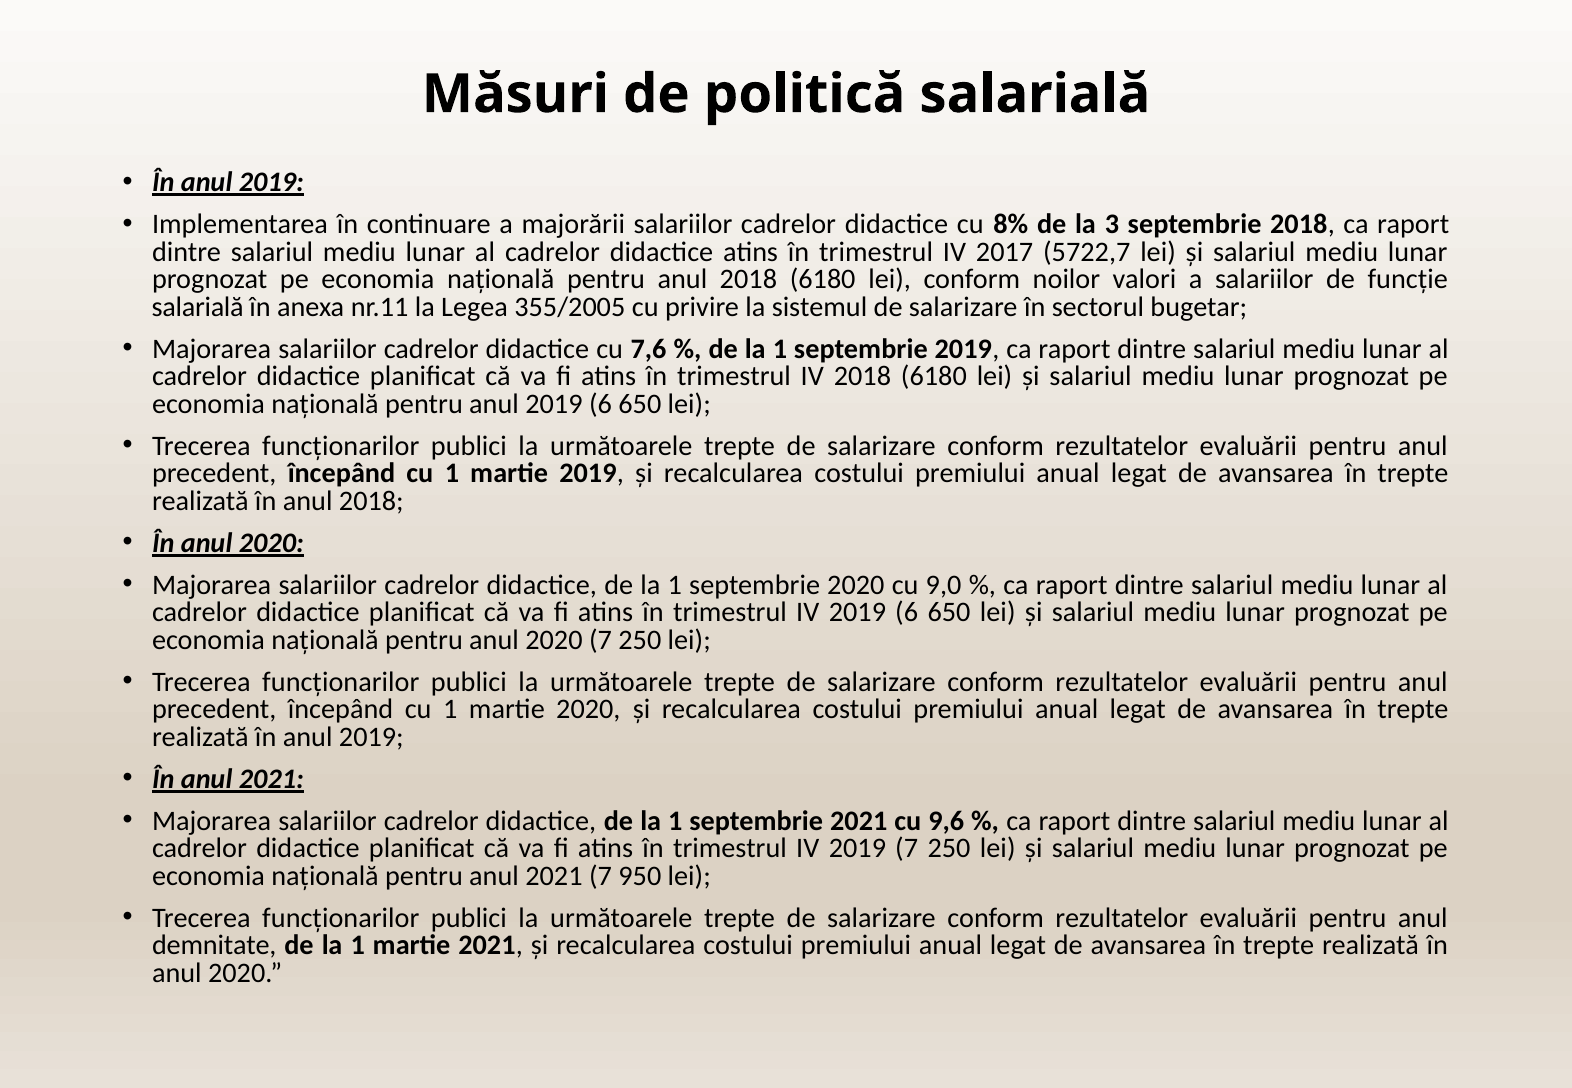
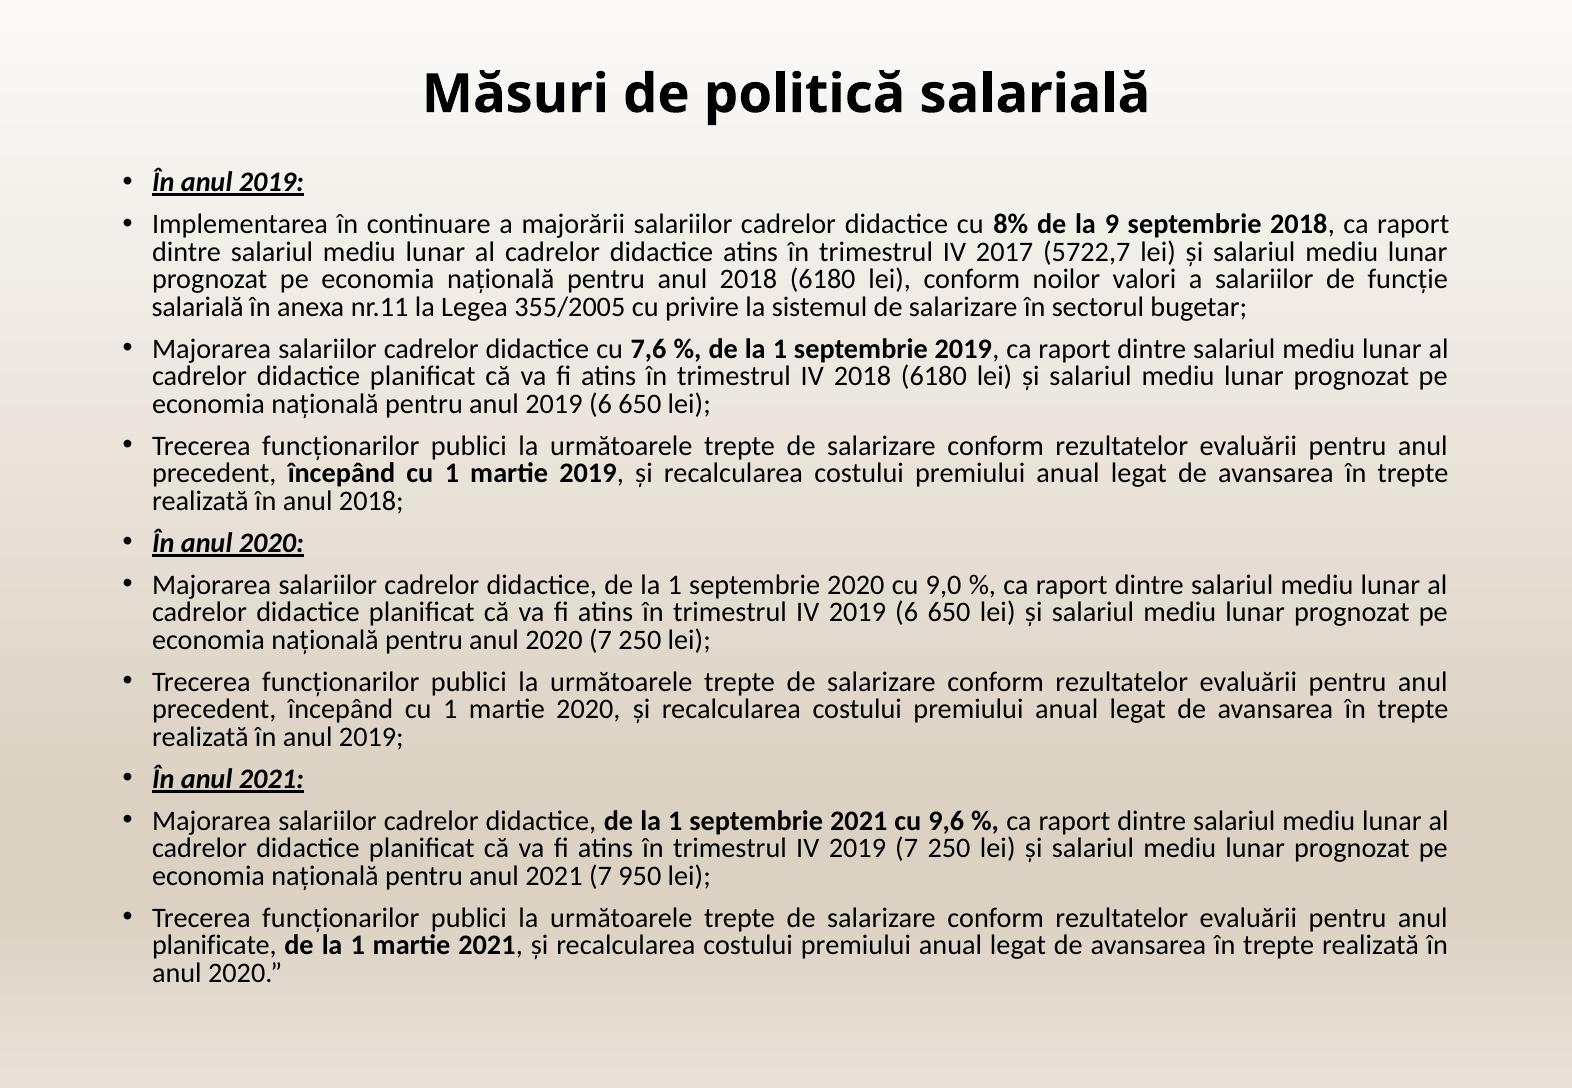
3: 3 -> 9 (1112, 225)
demnitate: demnitate -> planificate (214, 946)
